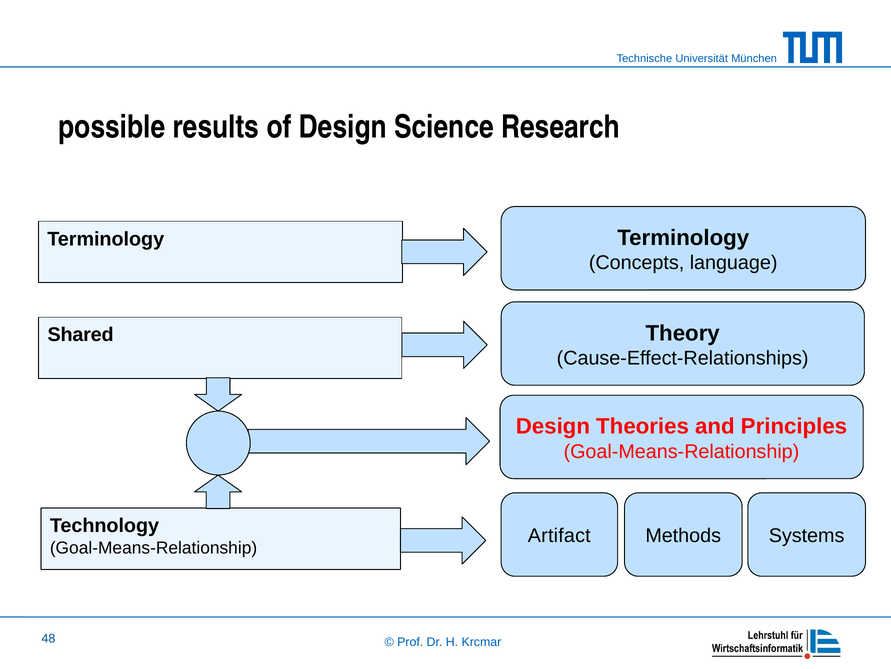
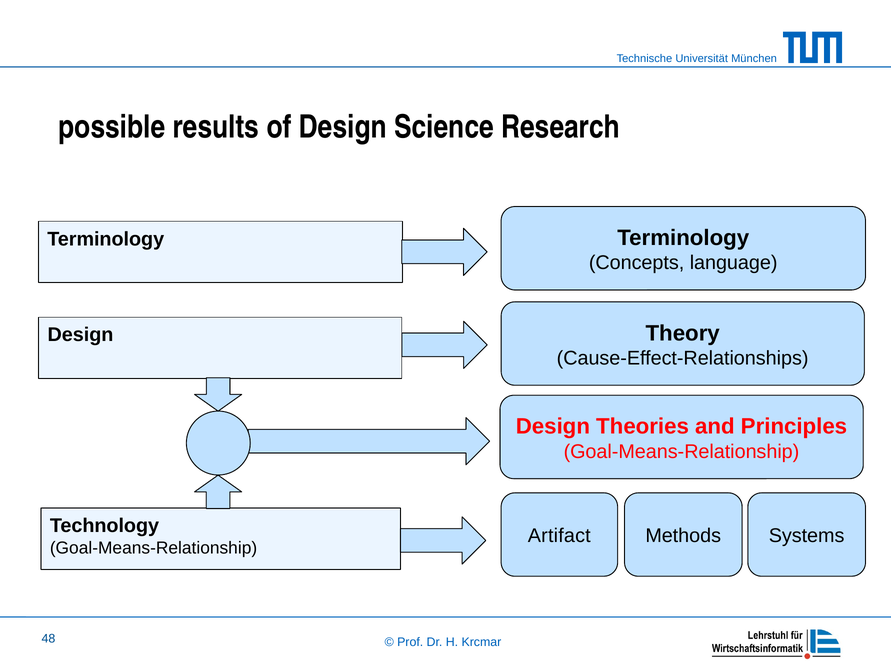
Shared: Shared -> Design (80, 335)
